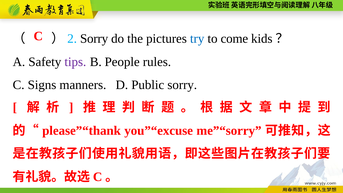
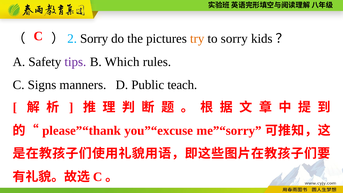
try colour: blue -> orange (197, 39)
to come: come -> sorry (234, 39)
People: People -> Which (122, 62)
Public sorry: sorry -> teach (182, 85)
